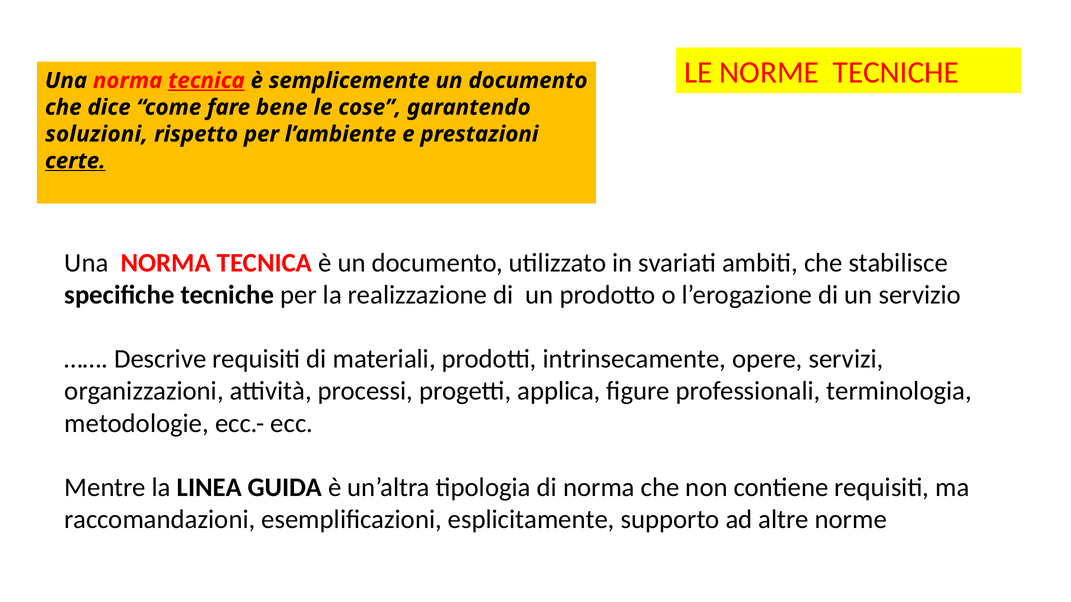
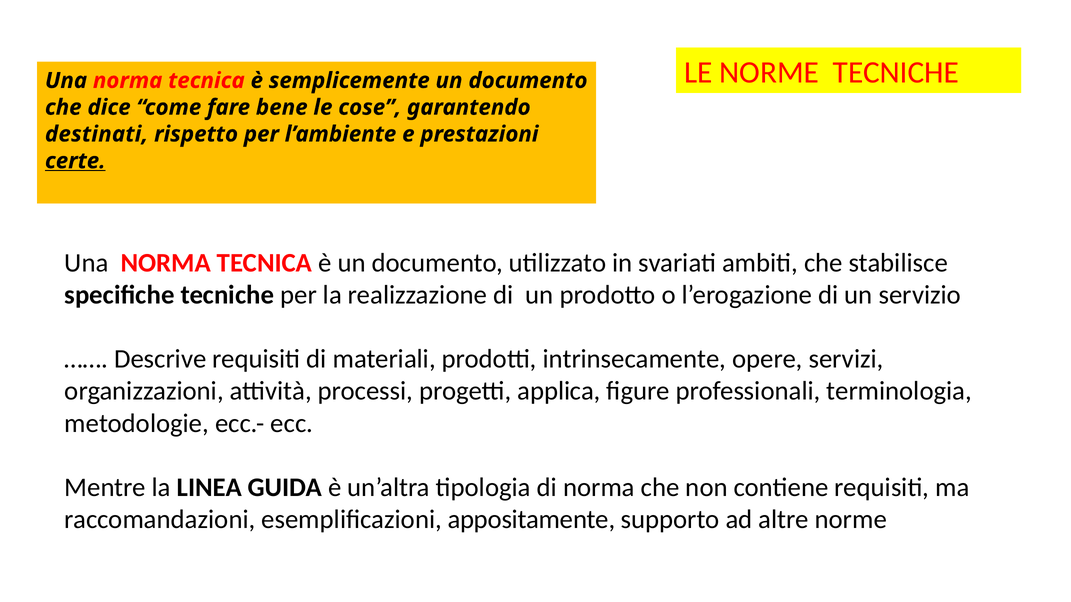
tecnica underline: present -> none (206, 81)
soluzioni: soluzioni -> destinati (96, 134)
esplicitamente: esplicitamente -> appositamente (531, 520)
